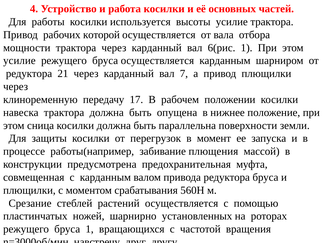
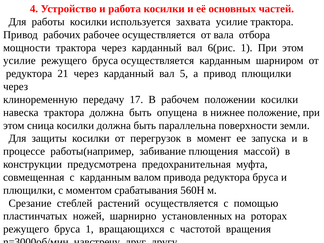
высоты: высоты -> захвата (193, 22)
которой: которой -> рабочее (101, 35)
7: 7 -> 5 (184, 74)
